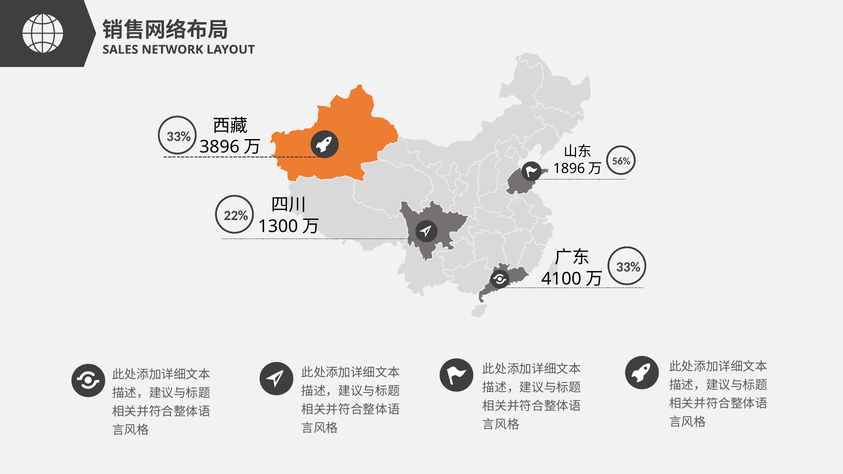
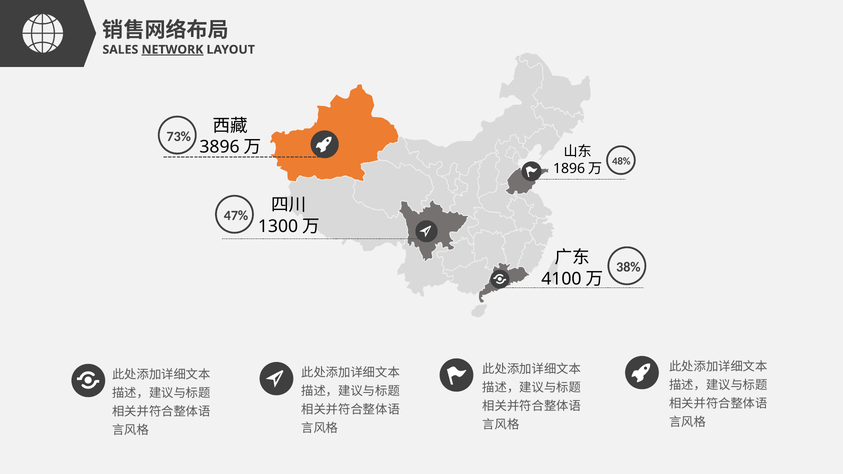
NETWORK underline: none -> present (172, 50)
33%: 33% -> 73% (179, 136)
56%: 56% -> 48% (621, 161)
22%: 22% -> 47% (236, 216)
33%: 33% -> 38% (628, 267)
